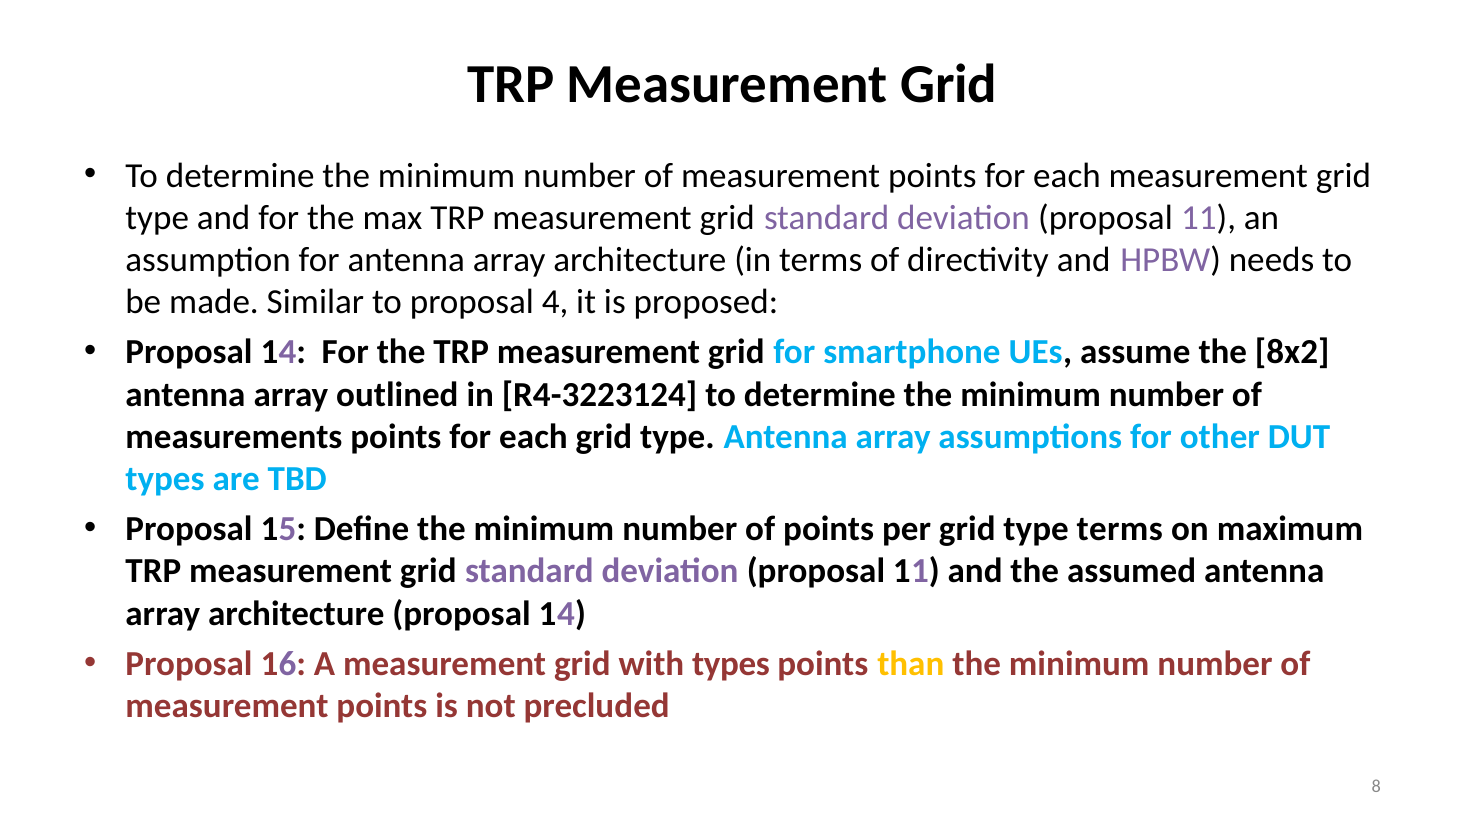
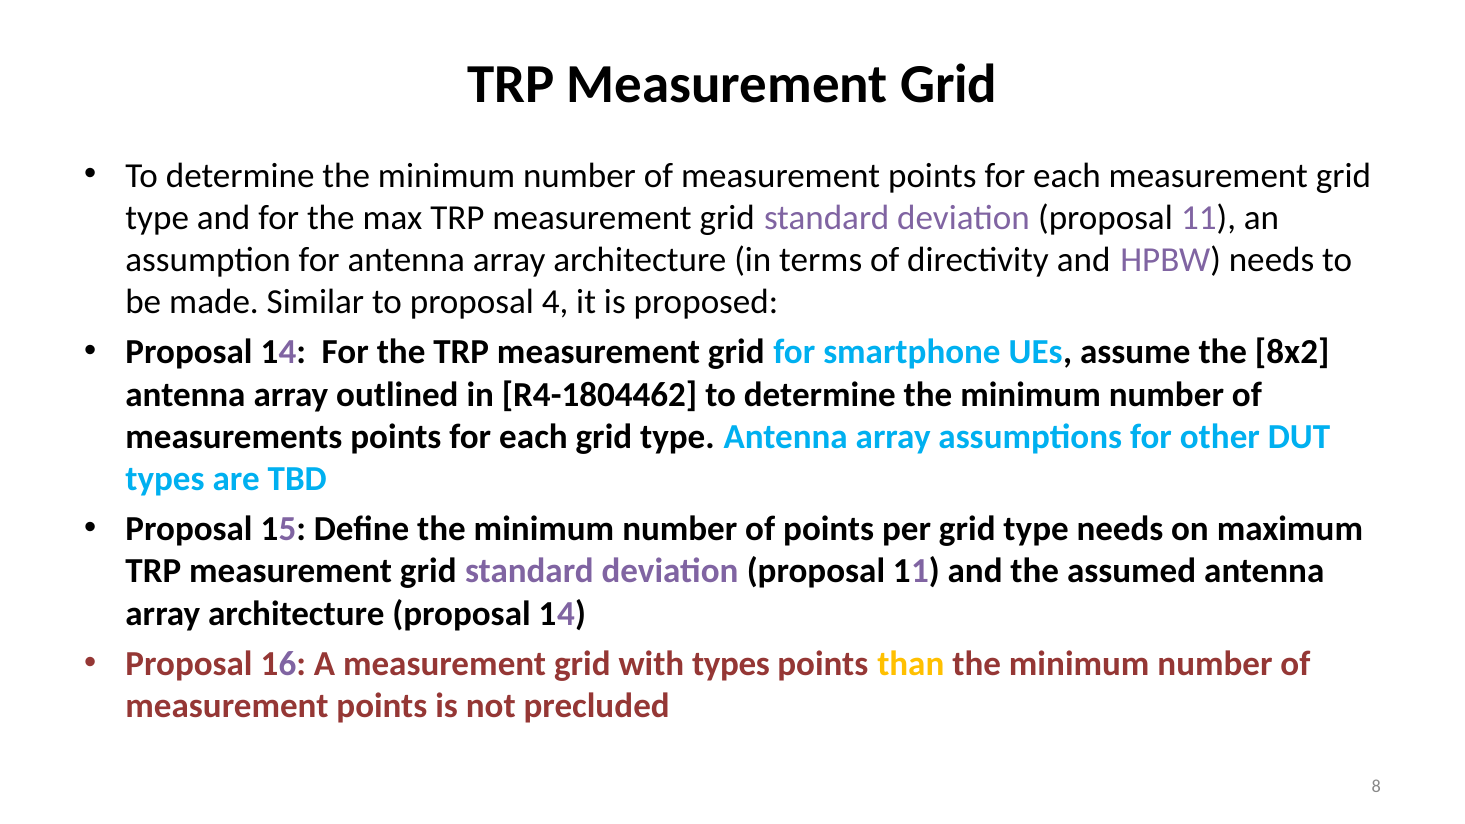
R4-3223124: R4-3223124 -> R4-1804462 (600, 395)
type terms: terms -> needs (1120, 529)
